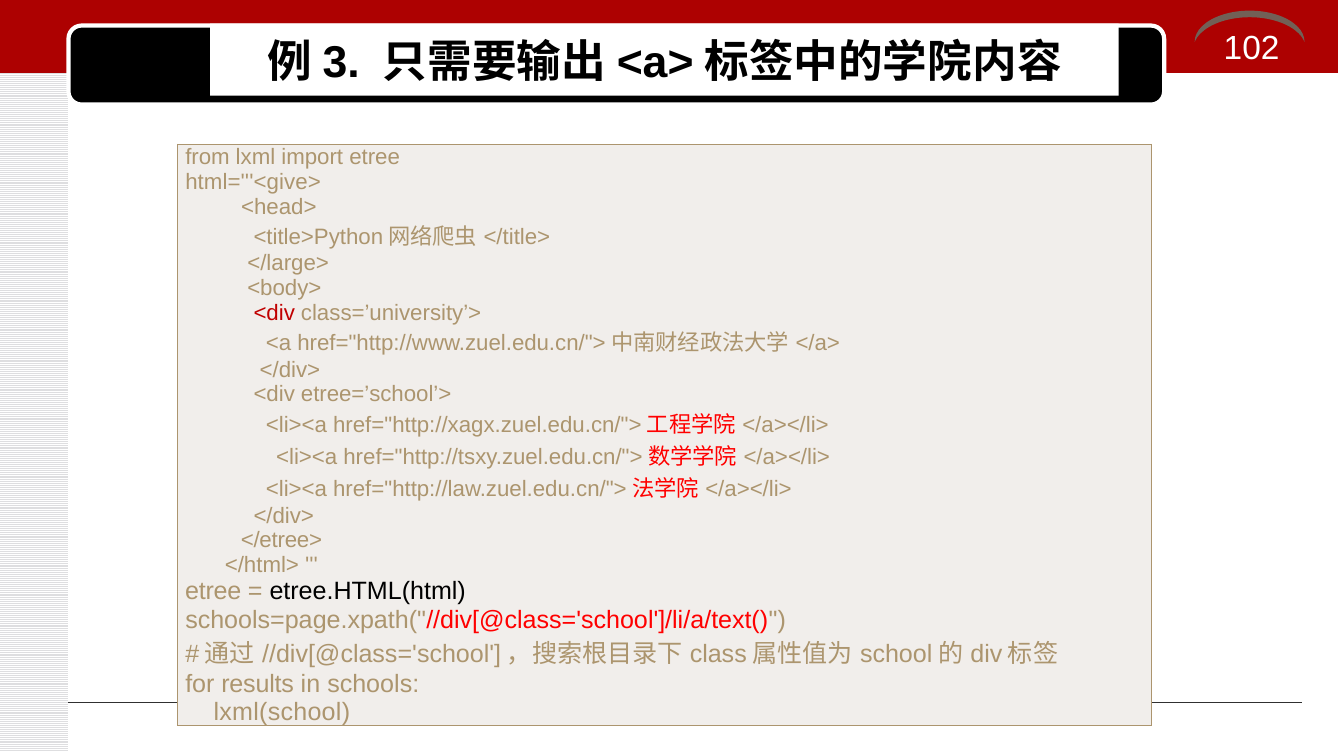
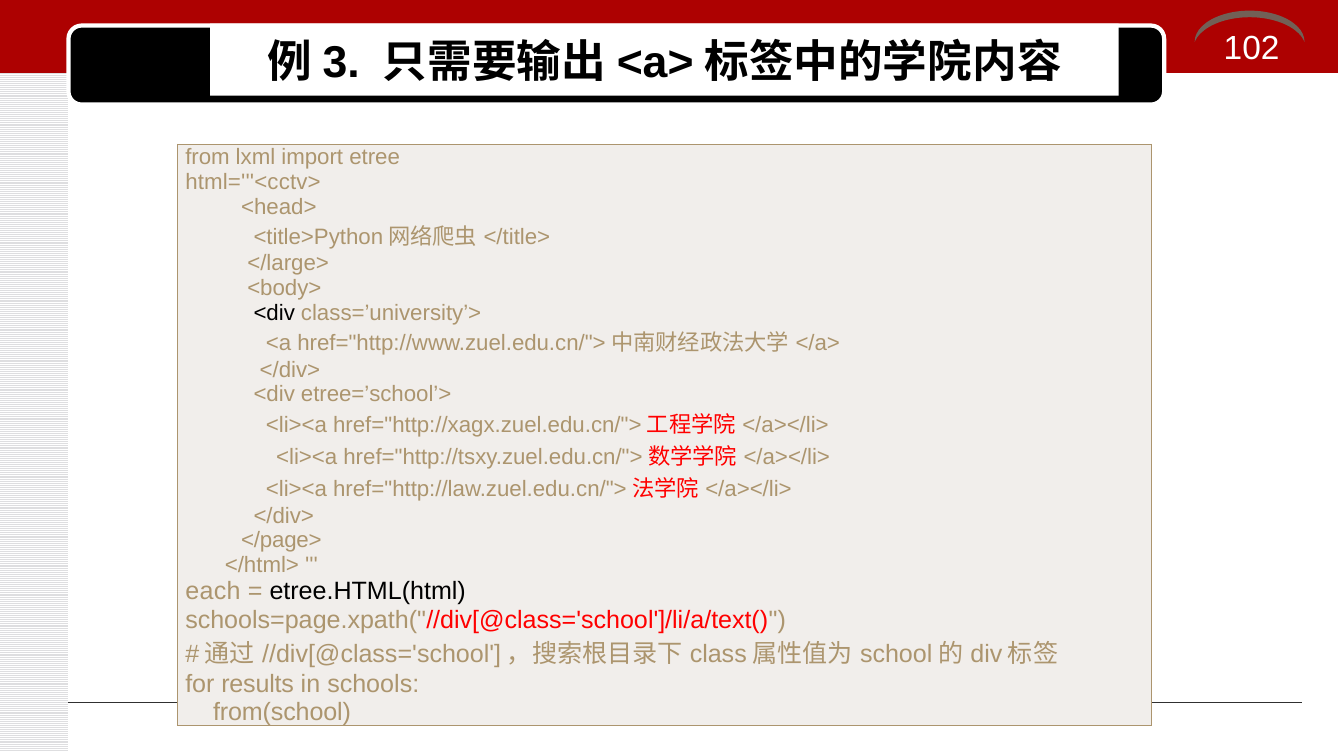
html='''<give>: html='''<give> -> html='''<cctv> (253, 182)
<div colour: red -> black (274, 313)
</etree>: </etree> -> </page> (281, 541)
etree: etree -> each (213, 592)
lxml(school: lxml(school -> from(school (282, 713)
